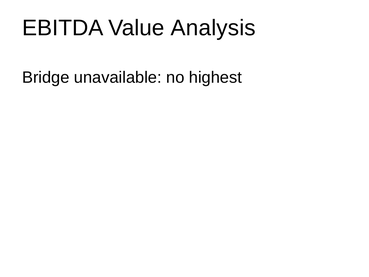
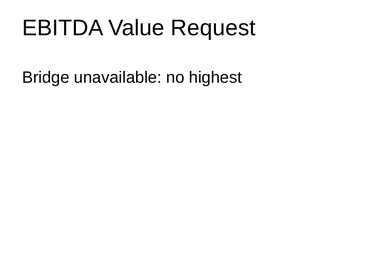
Analysis: Analysis -> Request (213, 28)
